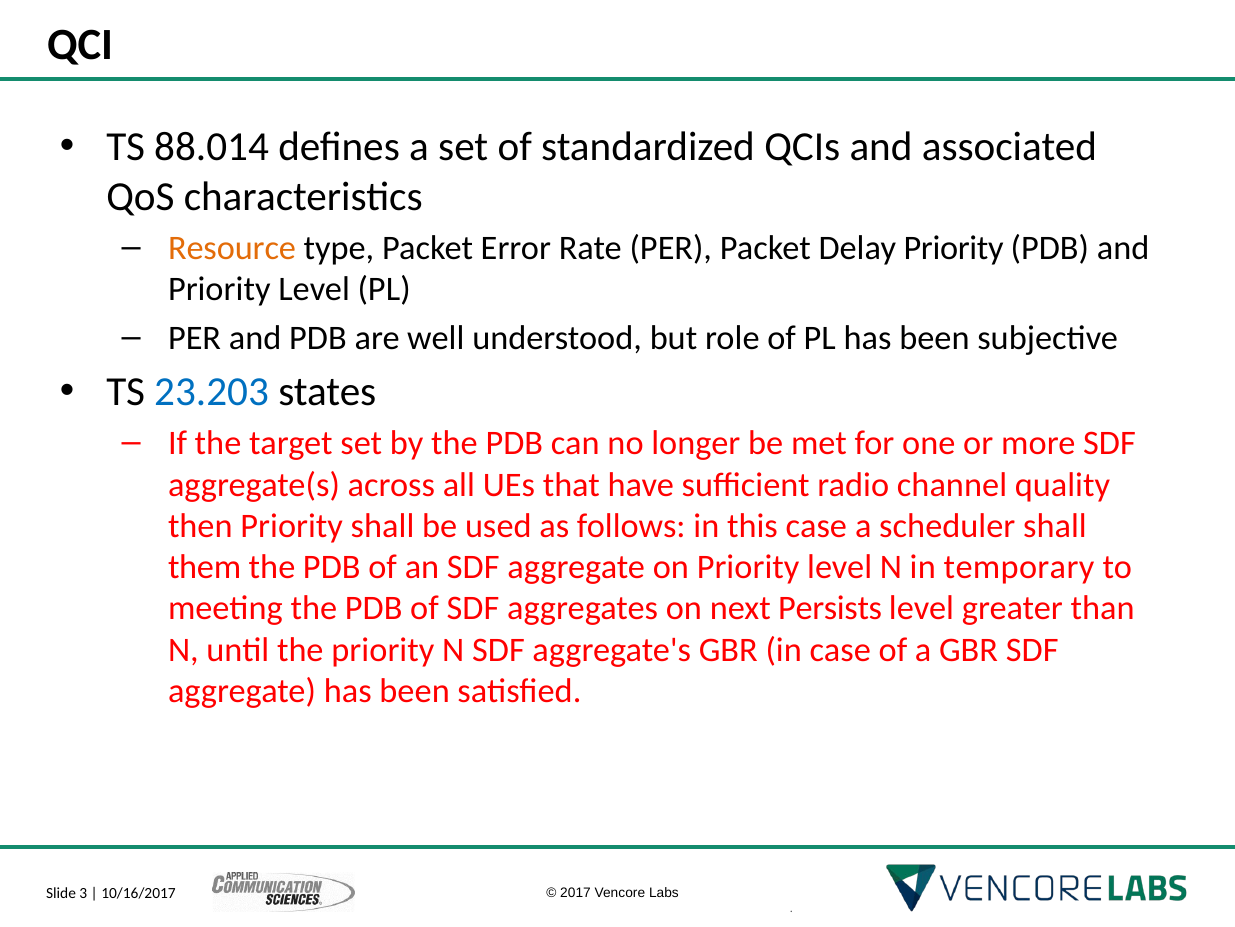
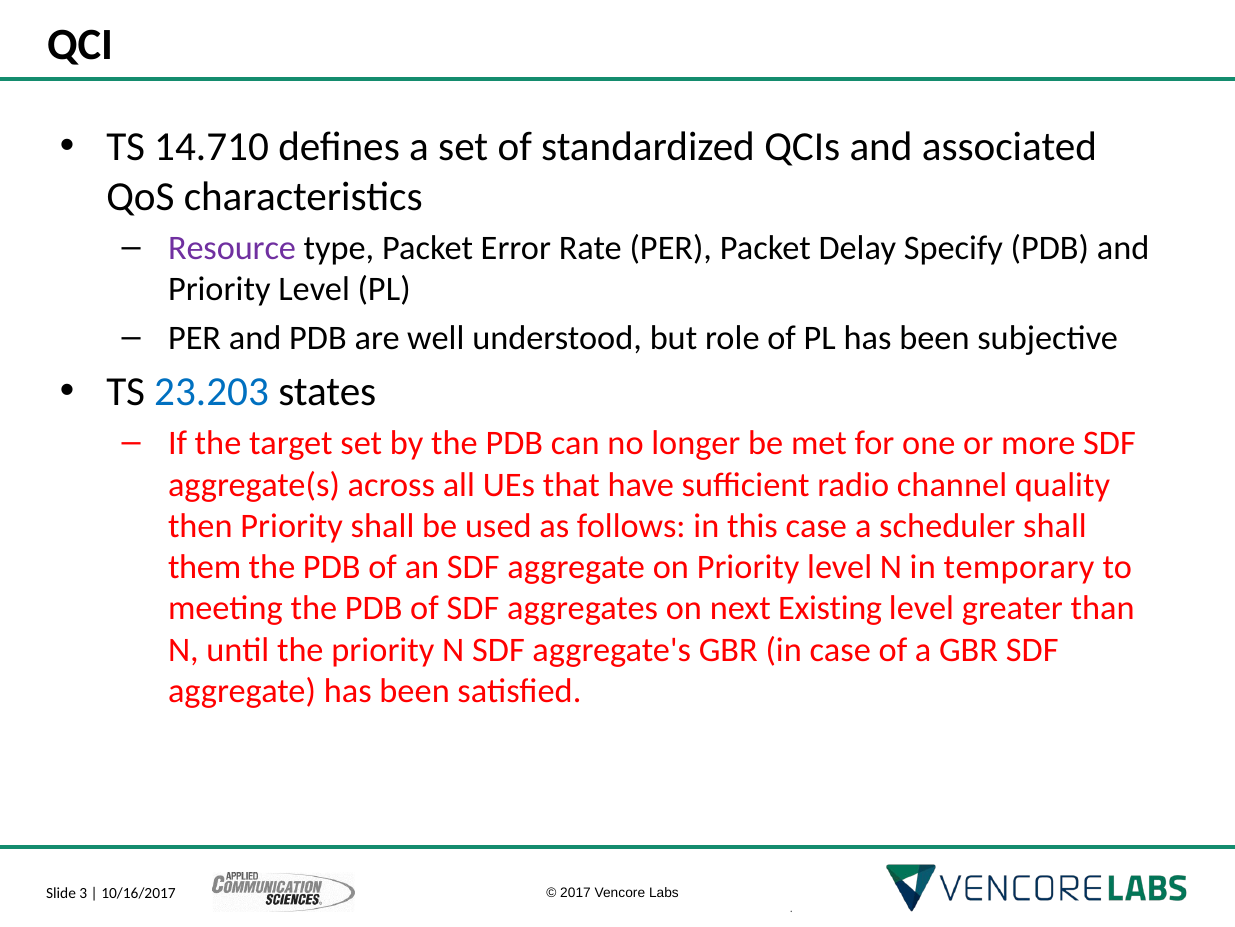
88.014: 88.014 -> 14.710 (212, 147)
Resource colour: orange -> purple (232, 248)
Delay Priority: Priority -> Specify (953, 248)
Persists: Persists -> Existing (830, 608)
